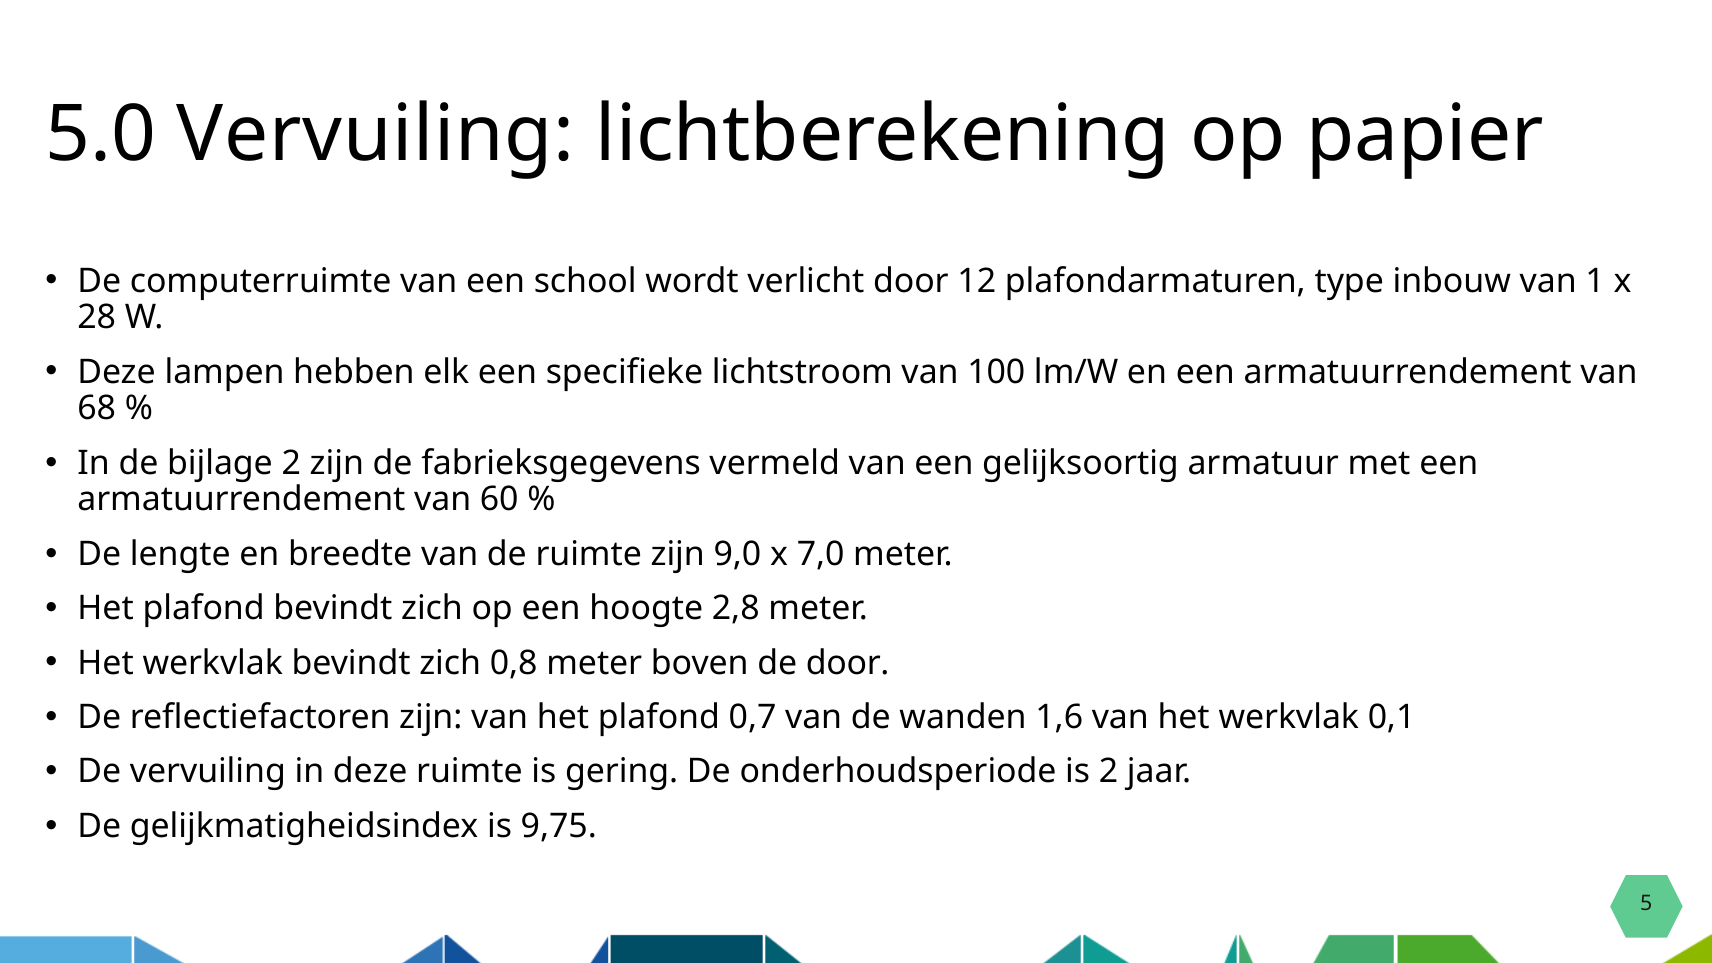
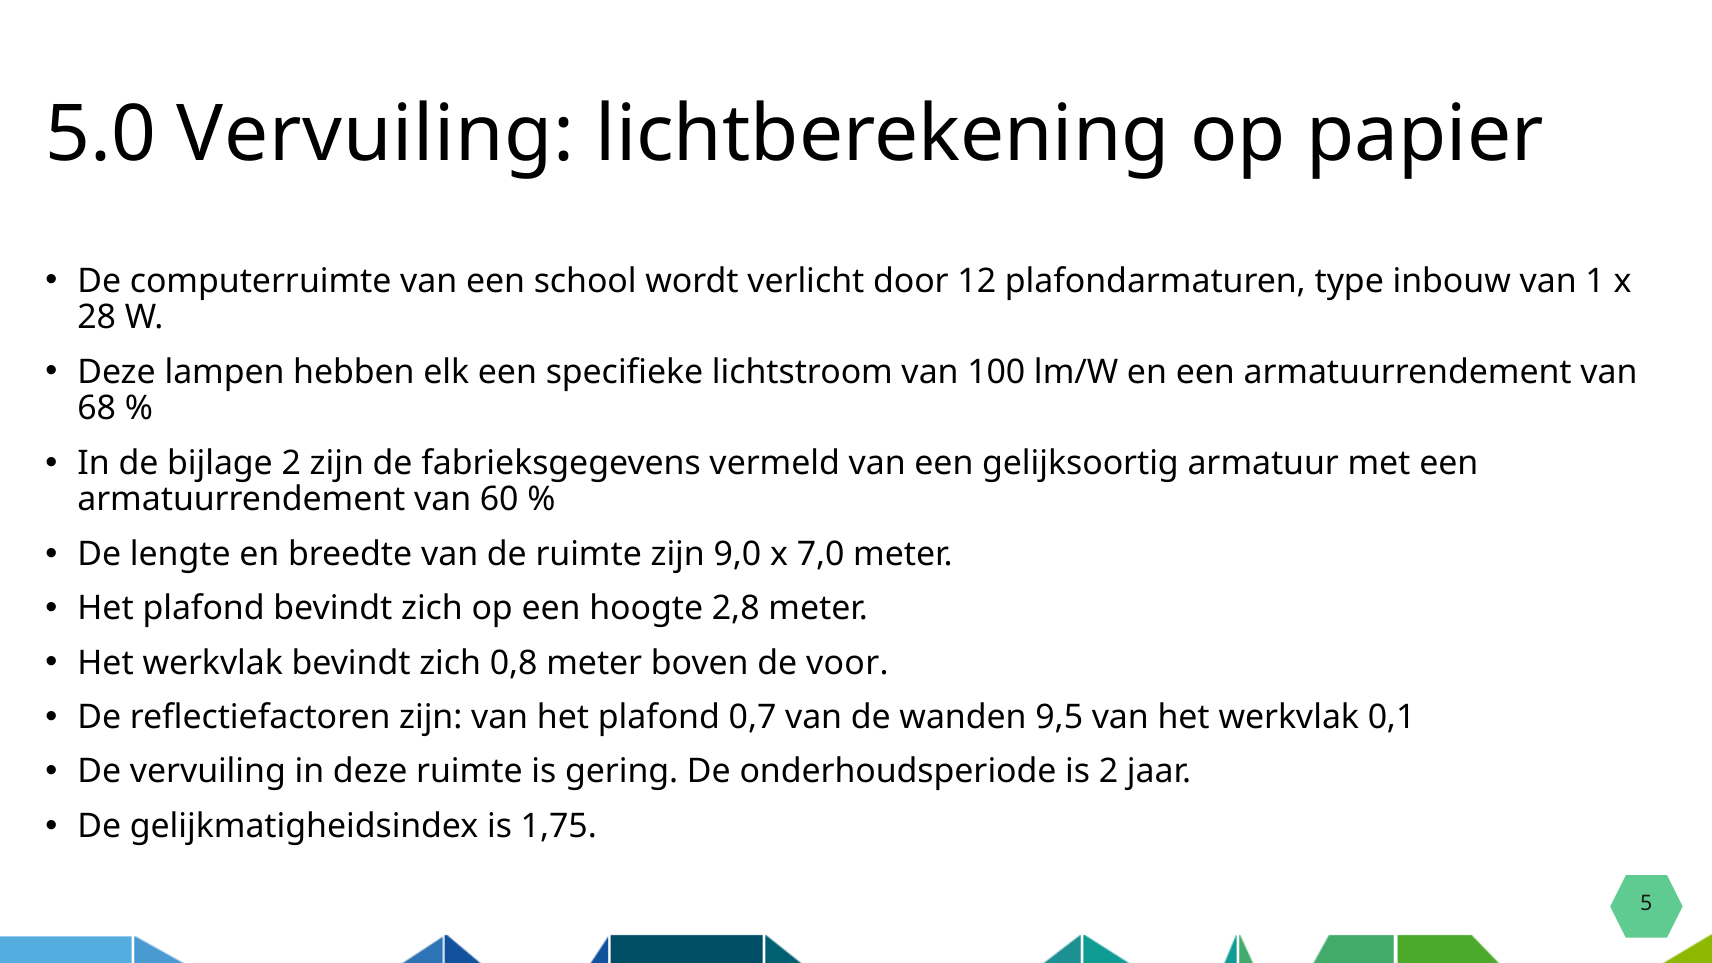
de door: door -> voor (847, 663)
1,6: 1,6 -> 9,5 (1059, 717)
9,75: 9,75 -> 1,75 (559, 826)
